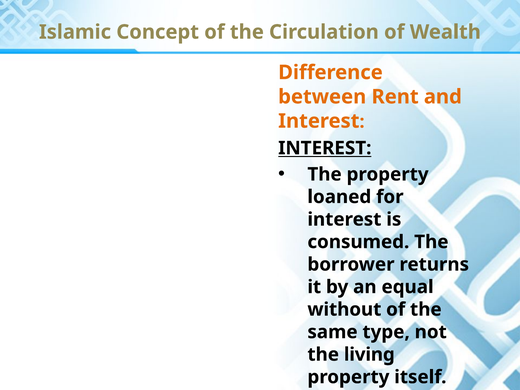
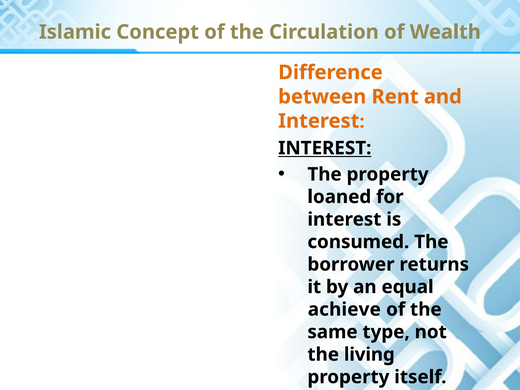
without: without -> achieve (344, 309)
